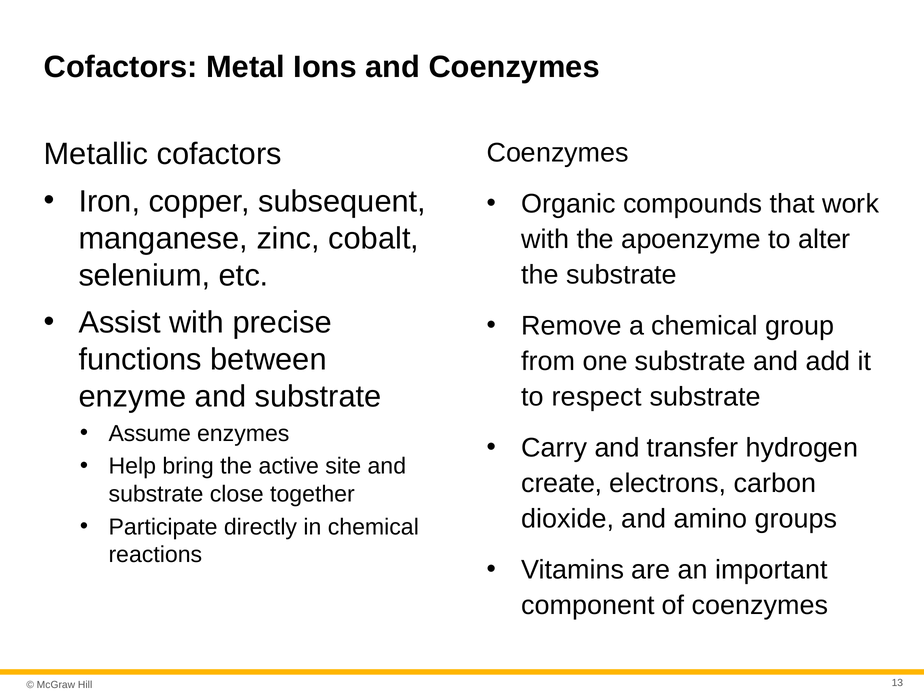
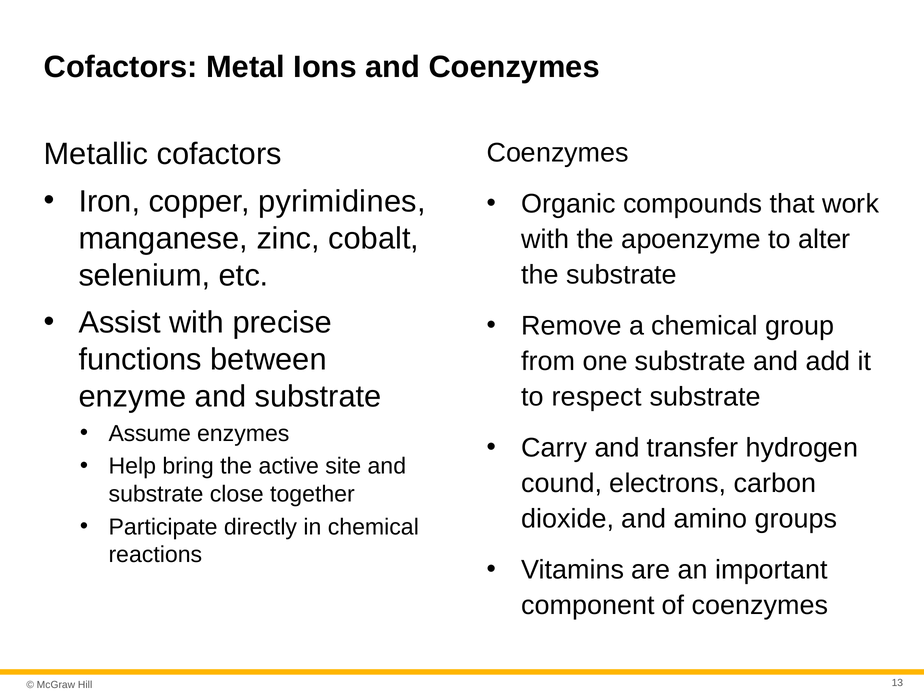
subsequent: subsequent -> pyrimidines (342, 201)
create: create -> cound (562, 484)
